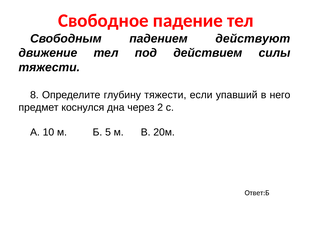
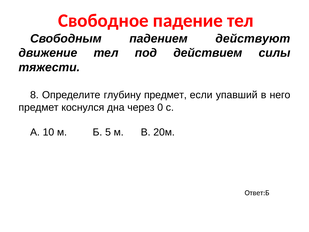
глубину тяжести: тяжести -> предмет (165, 95)
2: 2 -> 0 (160, 107)
